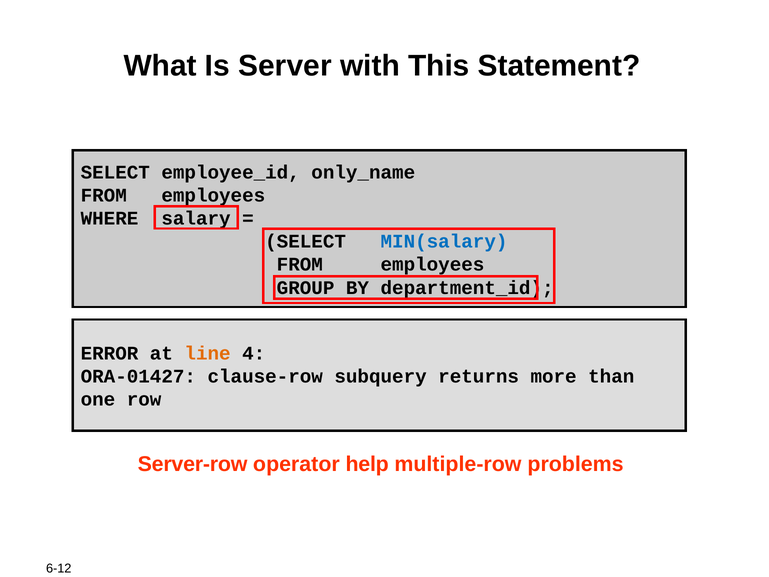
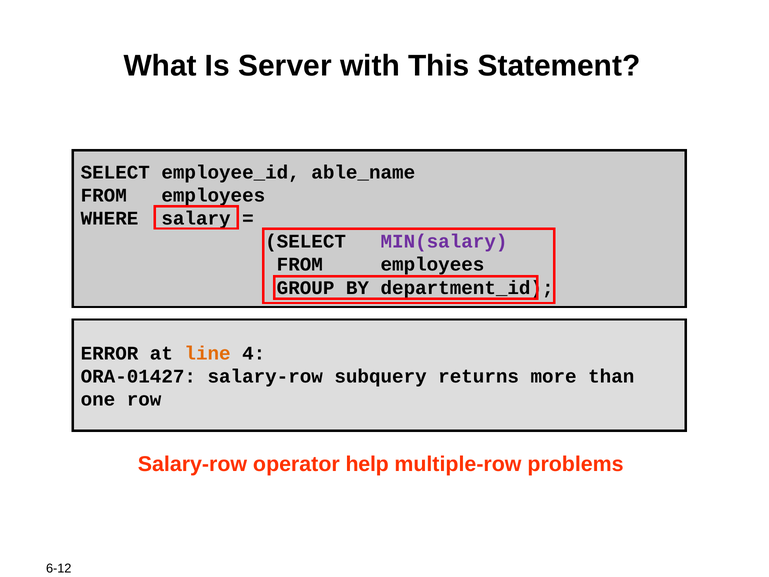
only_name: only_name -> able_name (363, 172)
MIN(salary colour: blue -> purple (444, 241)
ORA-01427 clause-row: clause-row -> salary-row (265, 376)
Server-row: Server-row -> Salary-row (192, 464)
